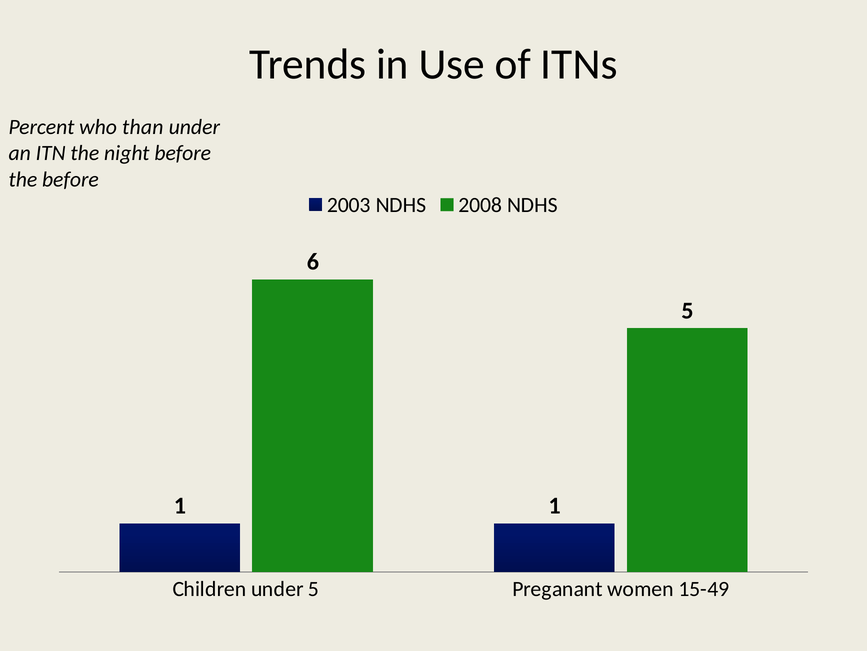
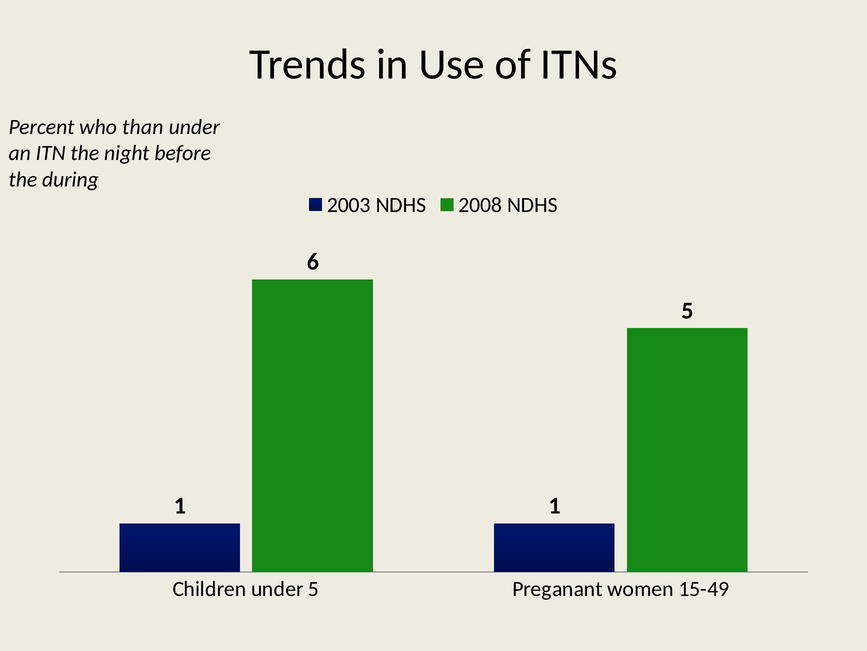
the before: before -> during (70, 179)
